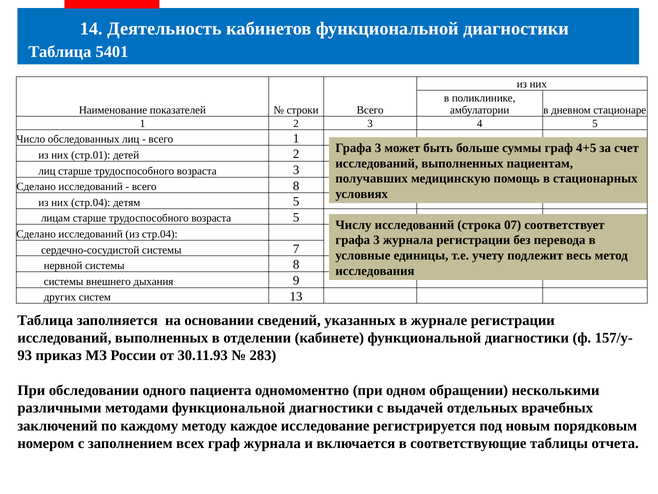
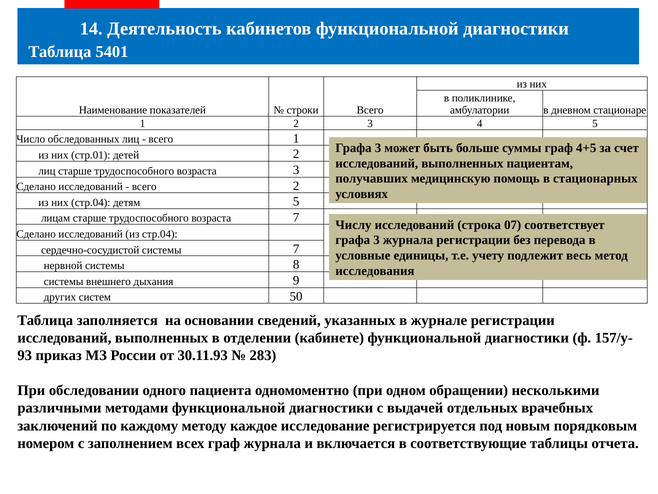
всего 8: 8 -> 2 (296, 186)
возраста 5: 5 -> 7 (296, 217)
13: 13 -> 50 (296, 296)
